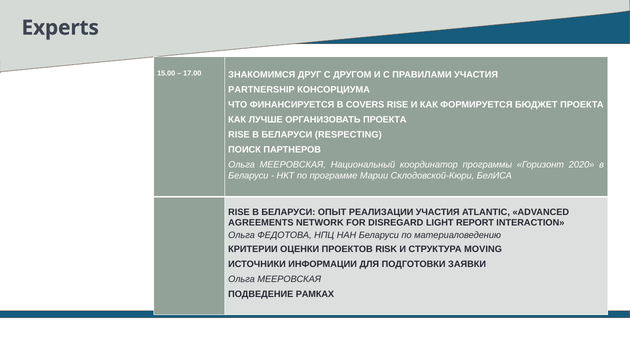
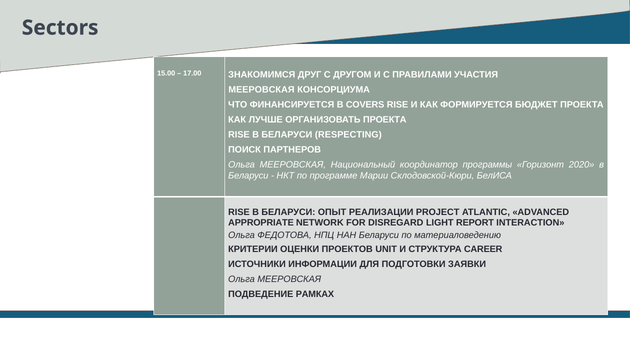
Experts: Experts -> Sectors (60, 28)
PARTNERSHIP: PARTNERSHIP -> МЕЕРОВСКАЯ (261, 89)
РЕАЛИЗАЦИИ УЧАСТИЯ: УЧАСТИЯ -> PROJECT (438, 212)
AGREEMENTS: AGREEMENTS -> APPROPRIATE (261, 222)
RISK: RISK -> UNIT (386, 249)
MOVING: MOVING -> CAREER (483, 249)
